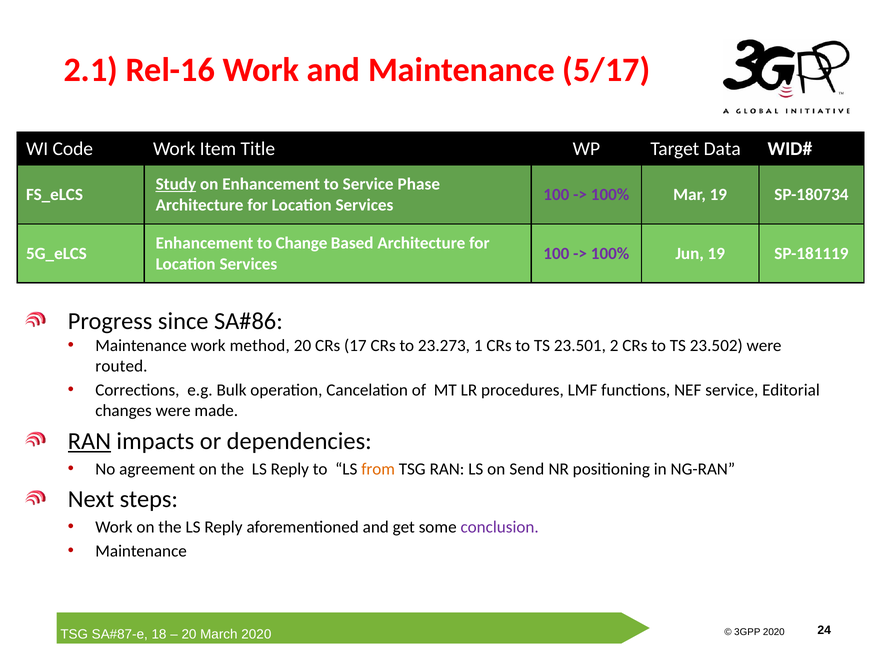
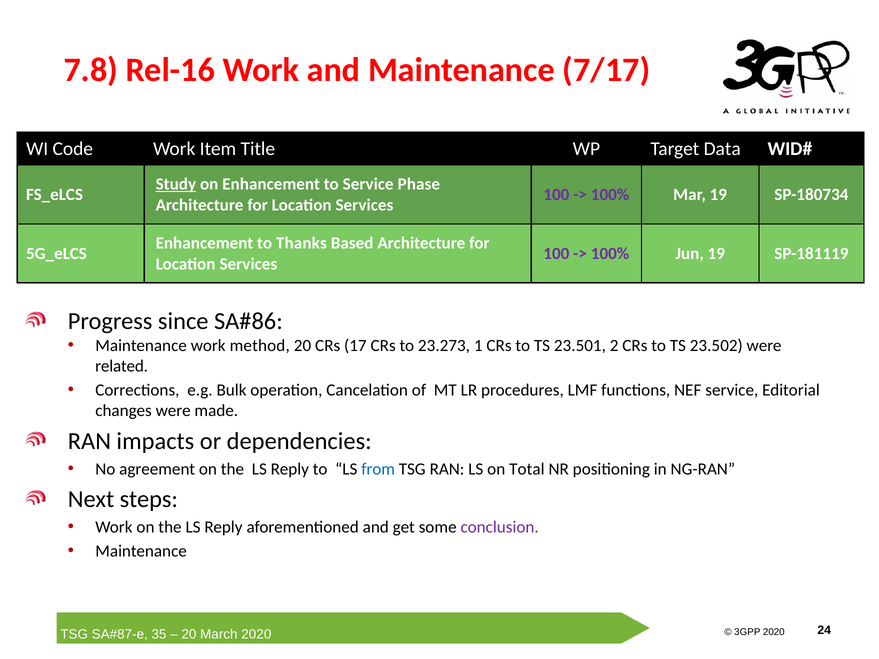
2.1: 2.1 -> 7.8 (91, 70)
5/17: 5/17 -> 7/17 (606, 70)
Change: Change -> Thanks (301, 243)
routed: routed -> related (122, 366)
RAN underline: present -> none (89, 441)
from colour: orange -> blue (378, 469)
Send: Send -> Total (527, 469)
18: 18 -> 35 (159, 635)
